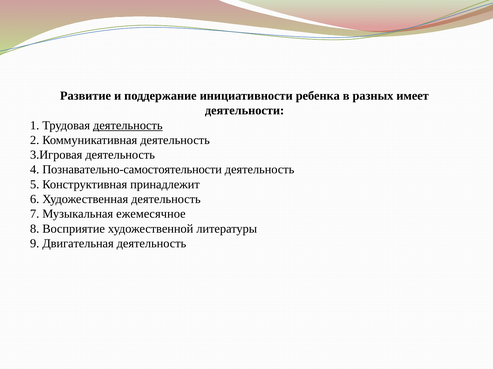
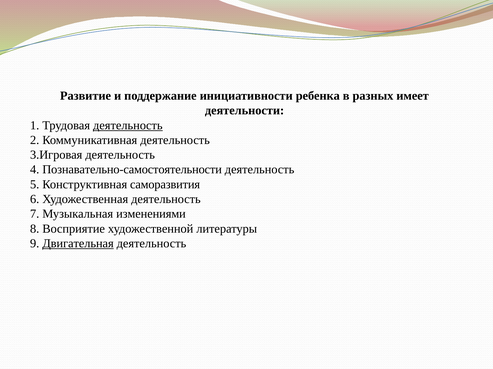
принадлежит: принадлежит -> саморазвития (165, 185)
ежемесячное: ежемесячное -> изменениями (151, 214)
Двигательная underline: none -> present (78, 244)
